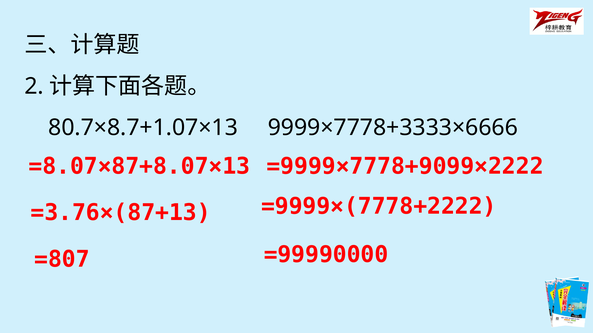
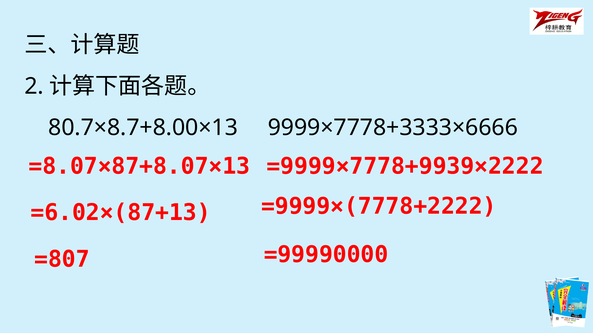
80.7×8.7+1.07×13: 80.7×8.7+1.07×13 -> 80.7×8.7+8.00×13 (143, 128)
=9999×7778+9099×2222: =9999×7778+9099×2222 -> =9999×7778+9939×2222 (405, 167)
=3.76×(87+13: =3.76×(87+13 -> =6.02×(87+13 (121, 213)
